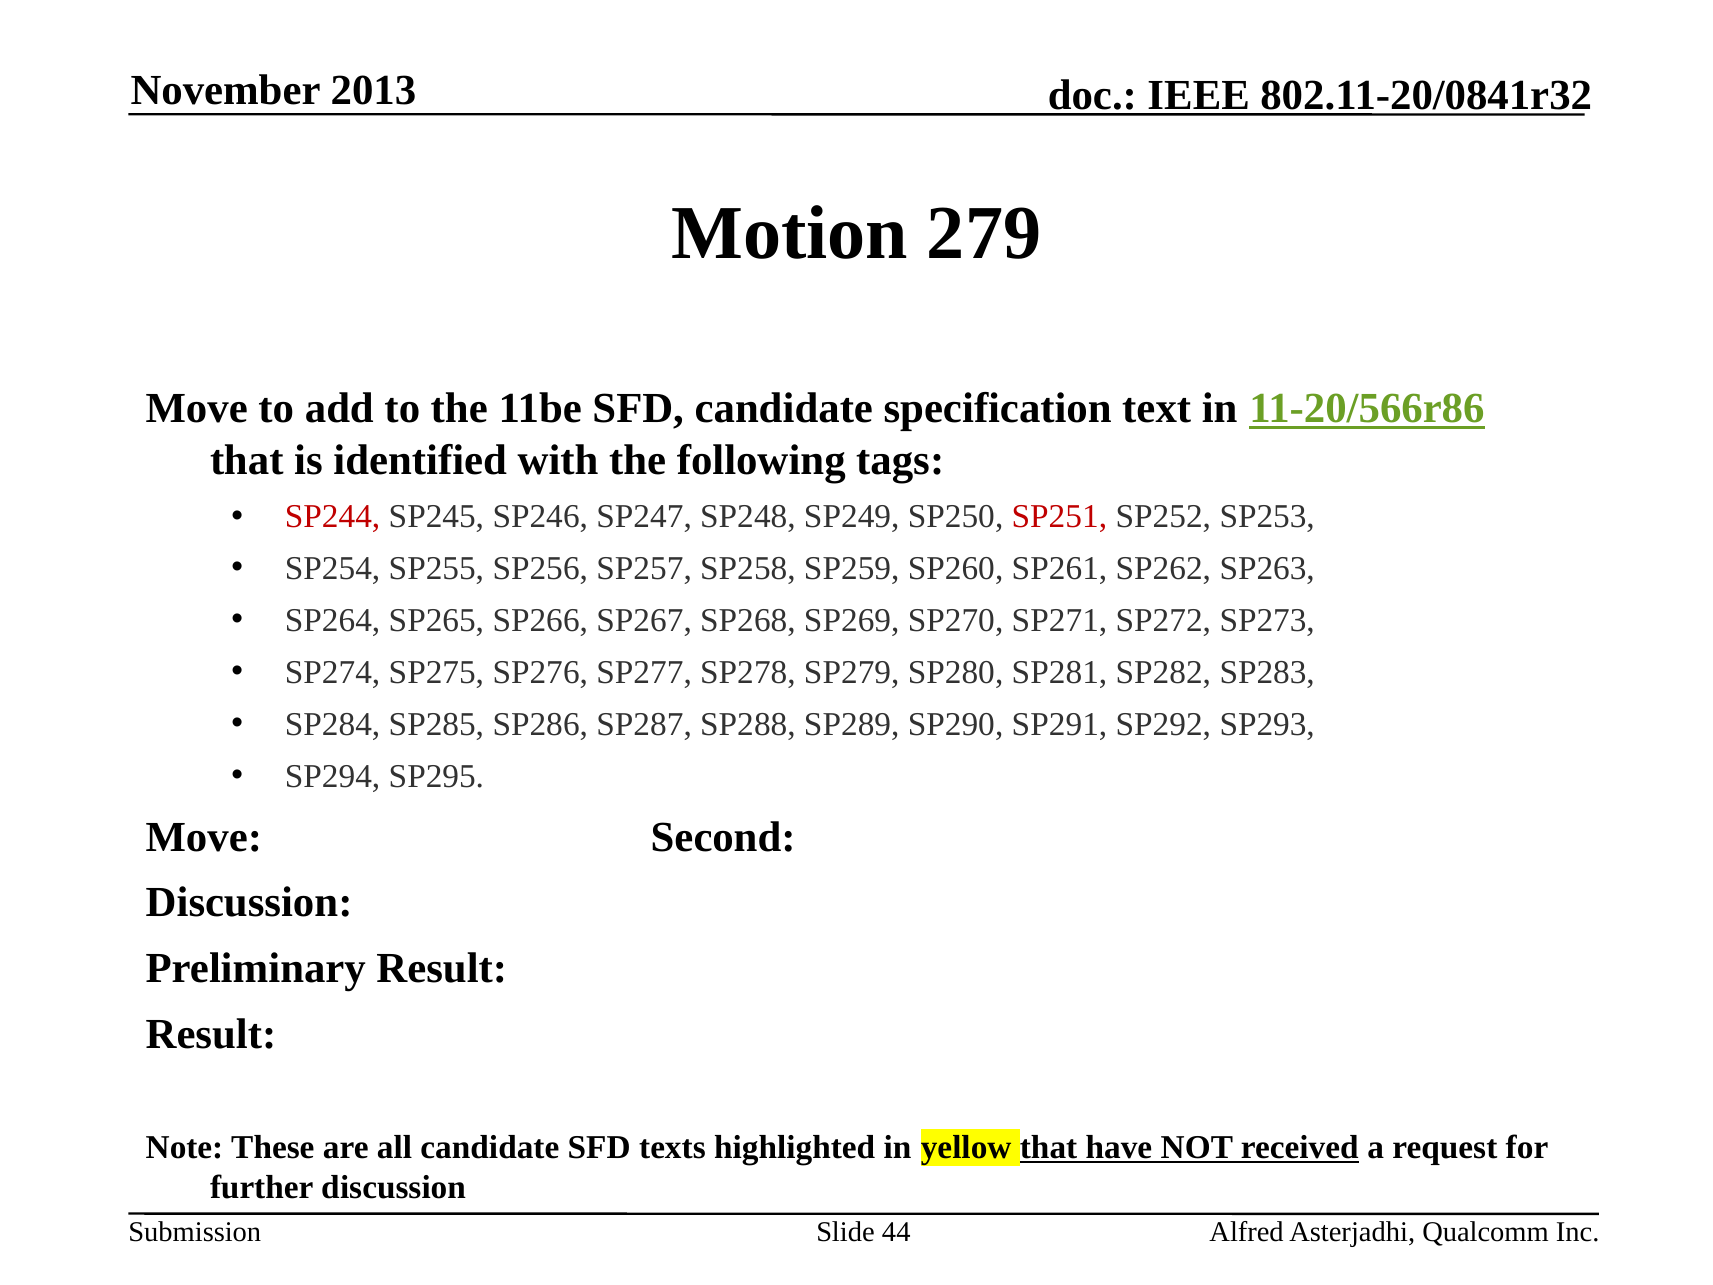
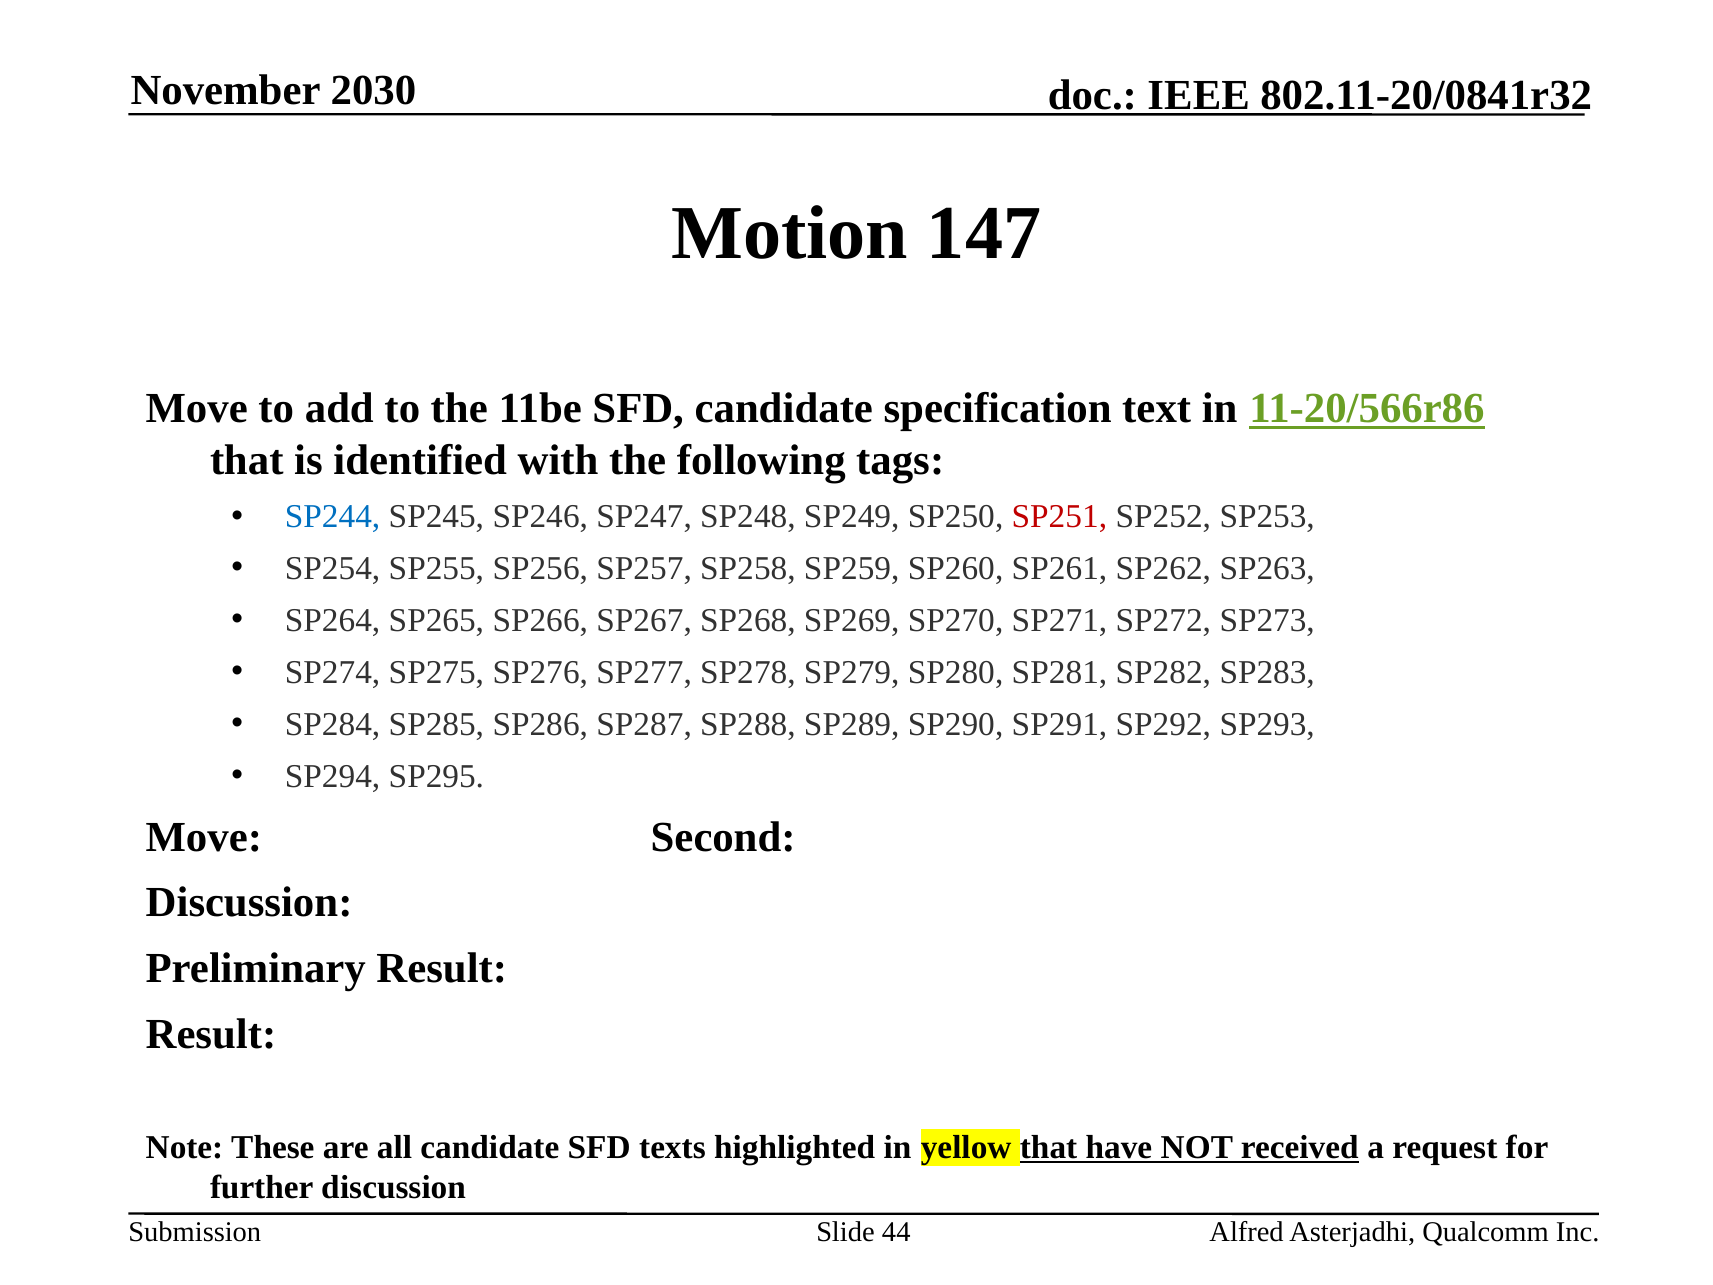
2013: 2013 -> 2030 (373, 91)
279: 279 -> 147 (984, 234)
SP244 colour: red -> blue (333, 517)
